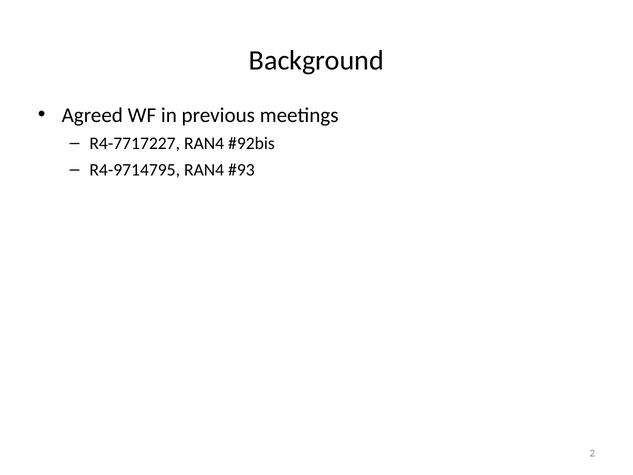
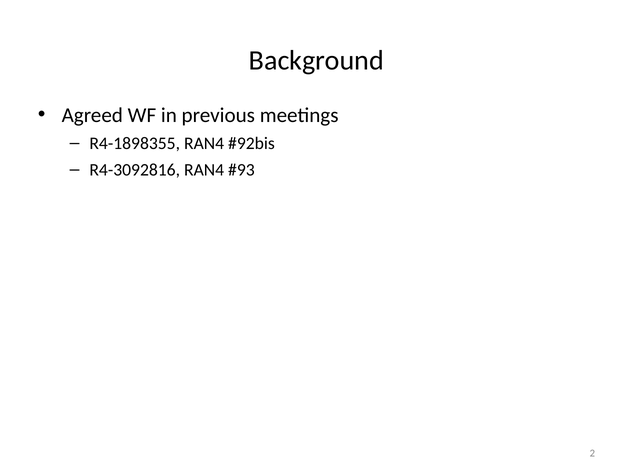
R4-7717227: R4-7717227 -> R4-1898355 (135, 143)
R4-9714795: R4-9714795 -> R4-3092816 (135, 170)
